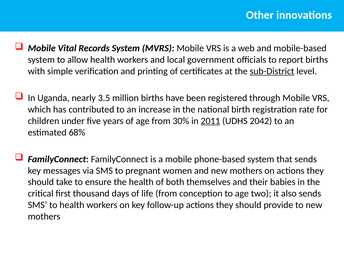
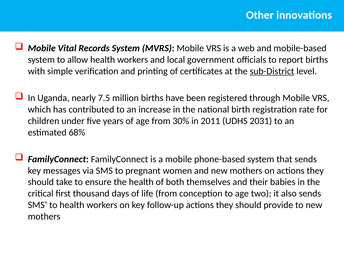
3.5: 3.5 -> 7.5 (104, 98)
2011 underline: present -> none (210, 121)
2042: 2042 -> 2031 (261, 121)
